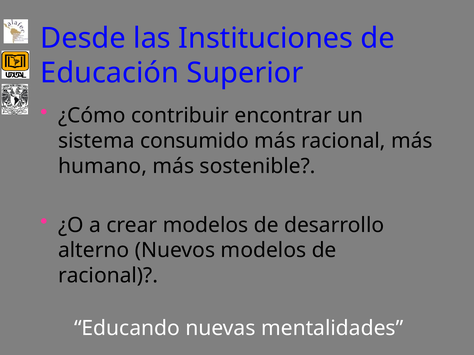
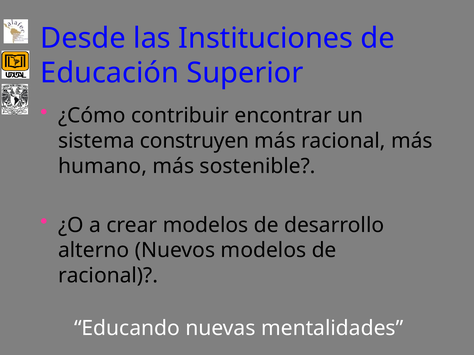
consumido: consumido -> construyen (195, 141)
